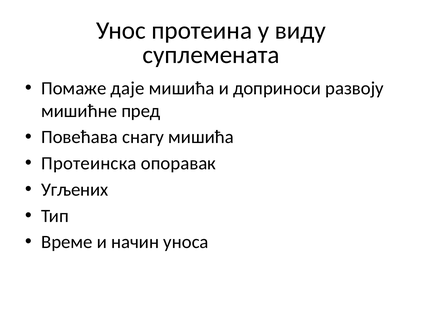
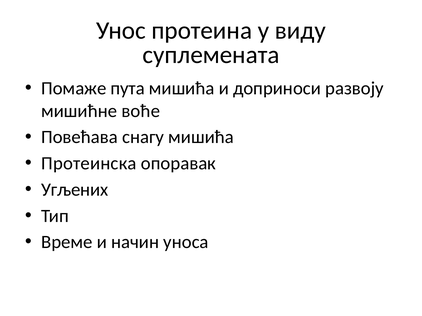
даје: даје -> пута (128, 89)
пред: пред -> воће (141, 111)
